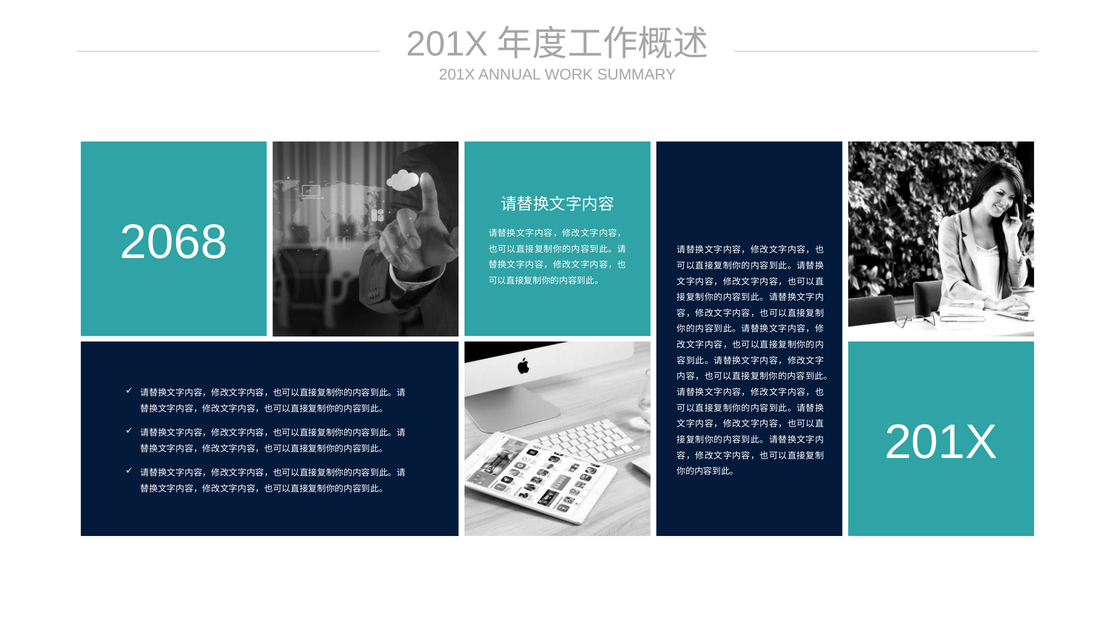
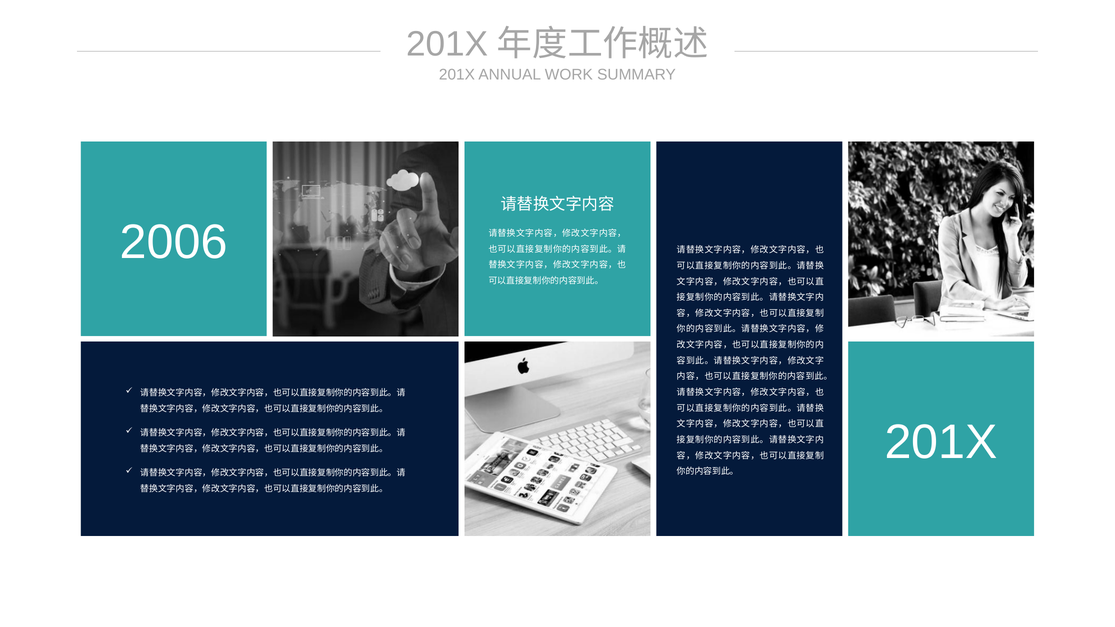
2068: 2068 -> 2006 (174, 242)
